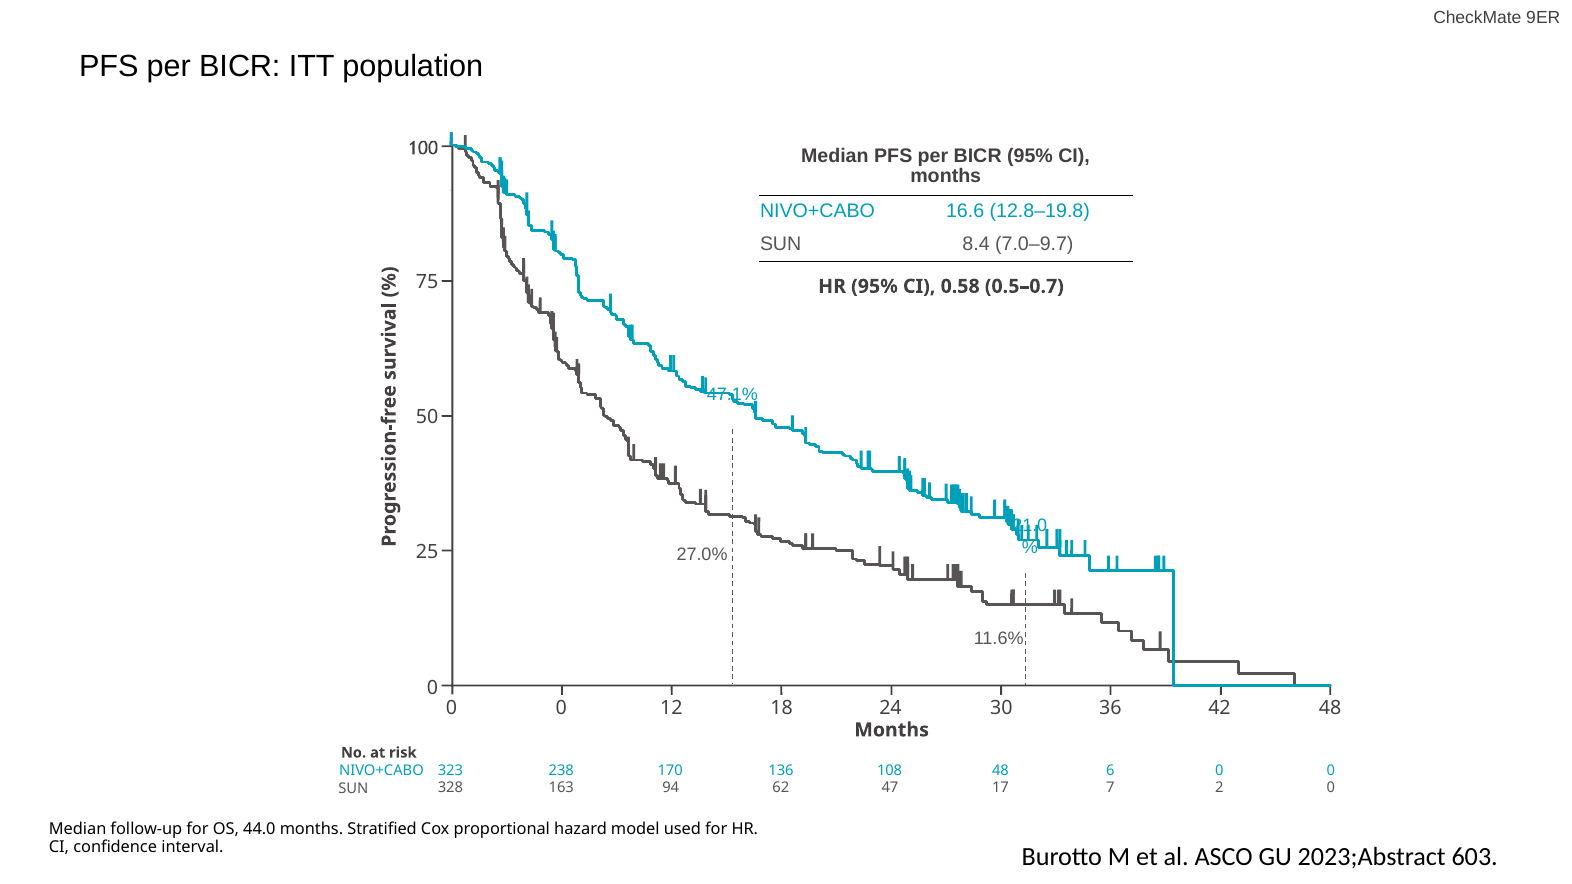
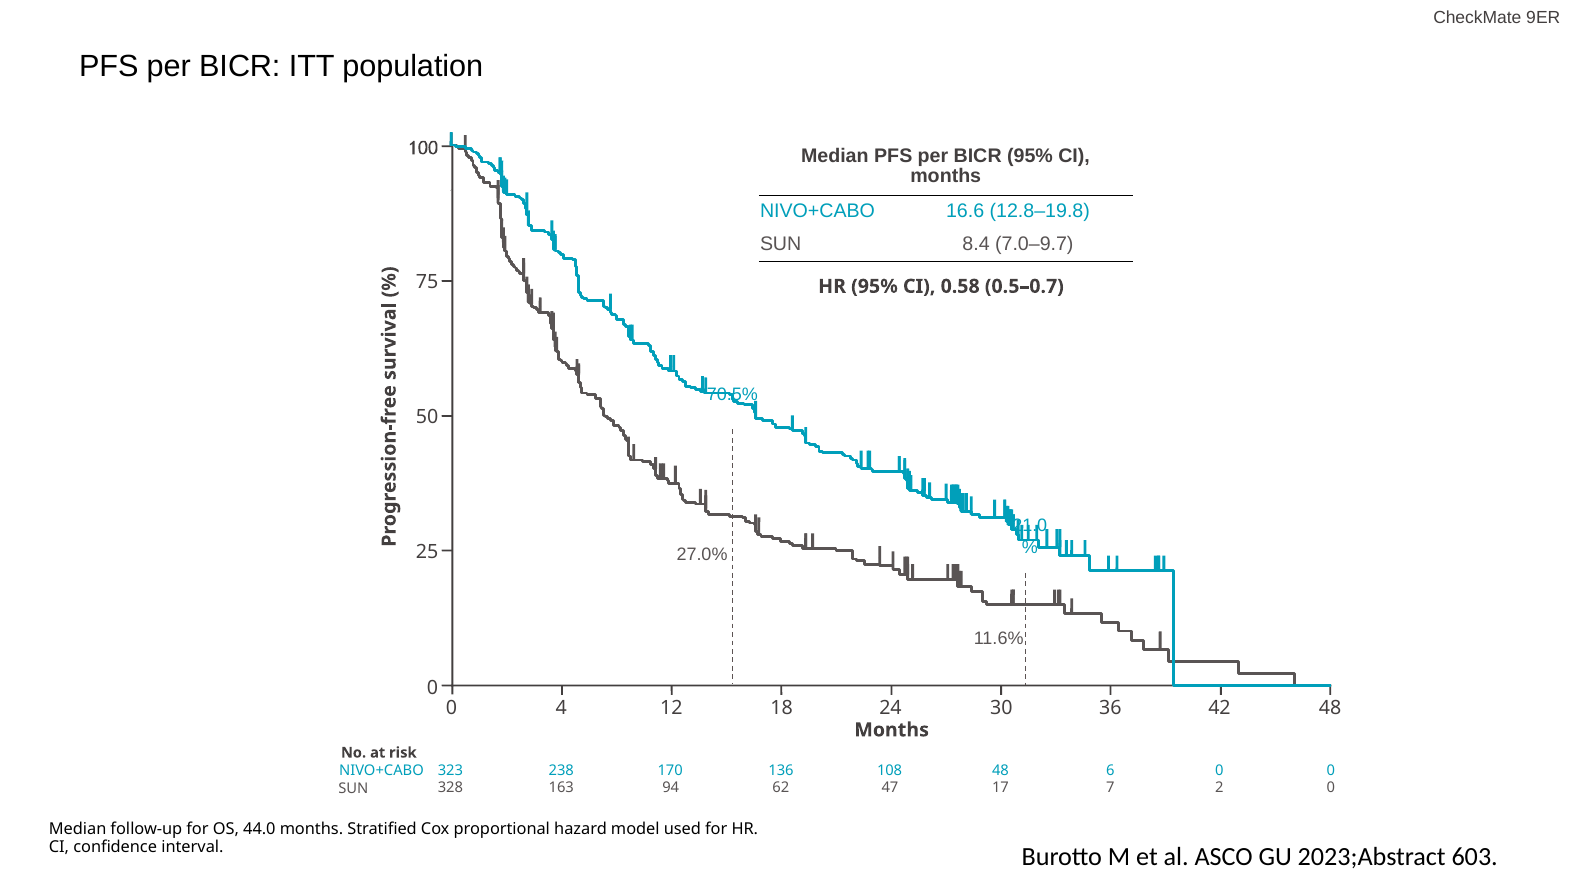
47.1%: 47.1% -> 70.5% (732, 395)
0: 0 -> 4 (561, 708)
